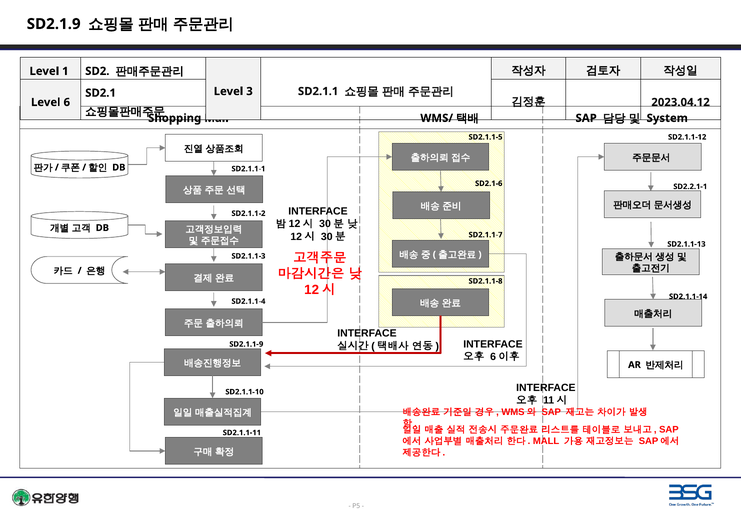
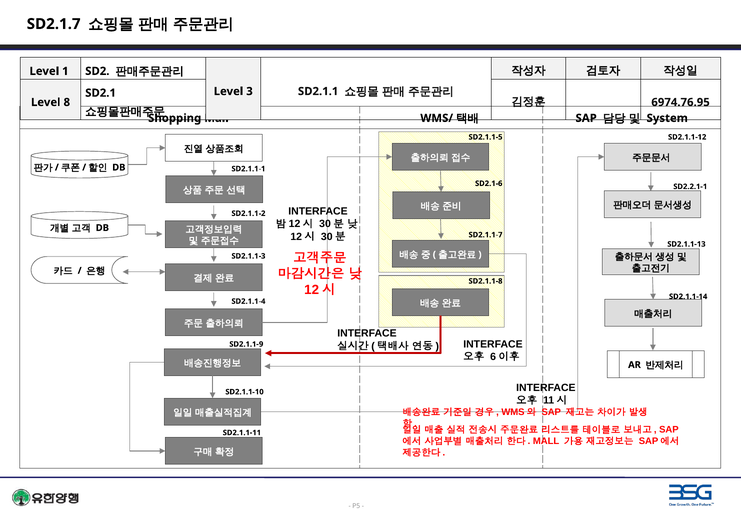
SD2.1.9: SD2.1.9 -> SD2.1.7 (54, 24)
2023.04.12: 2023.04.12 -> 6974.76.95 (681, 102)
6: 6 -> 8 (67, 102)
